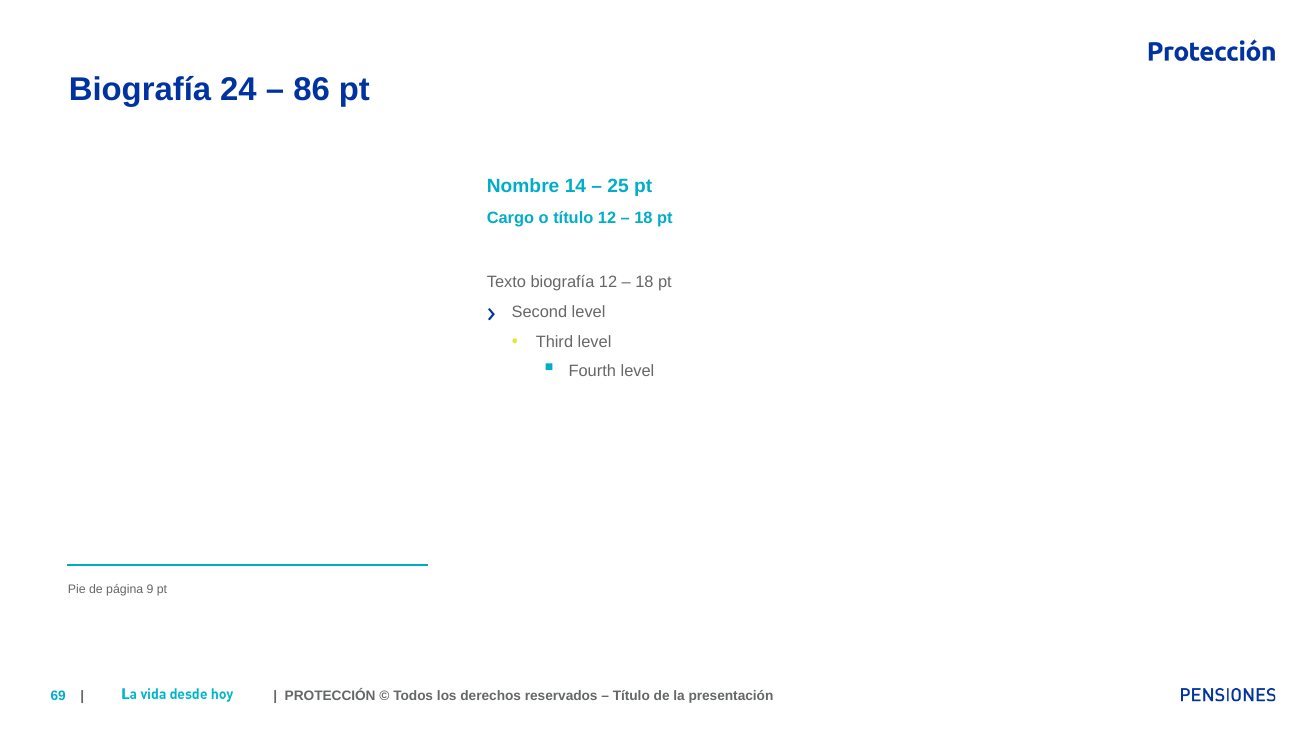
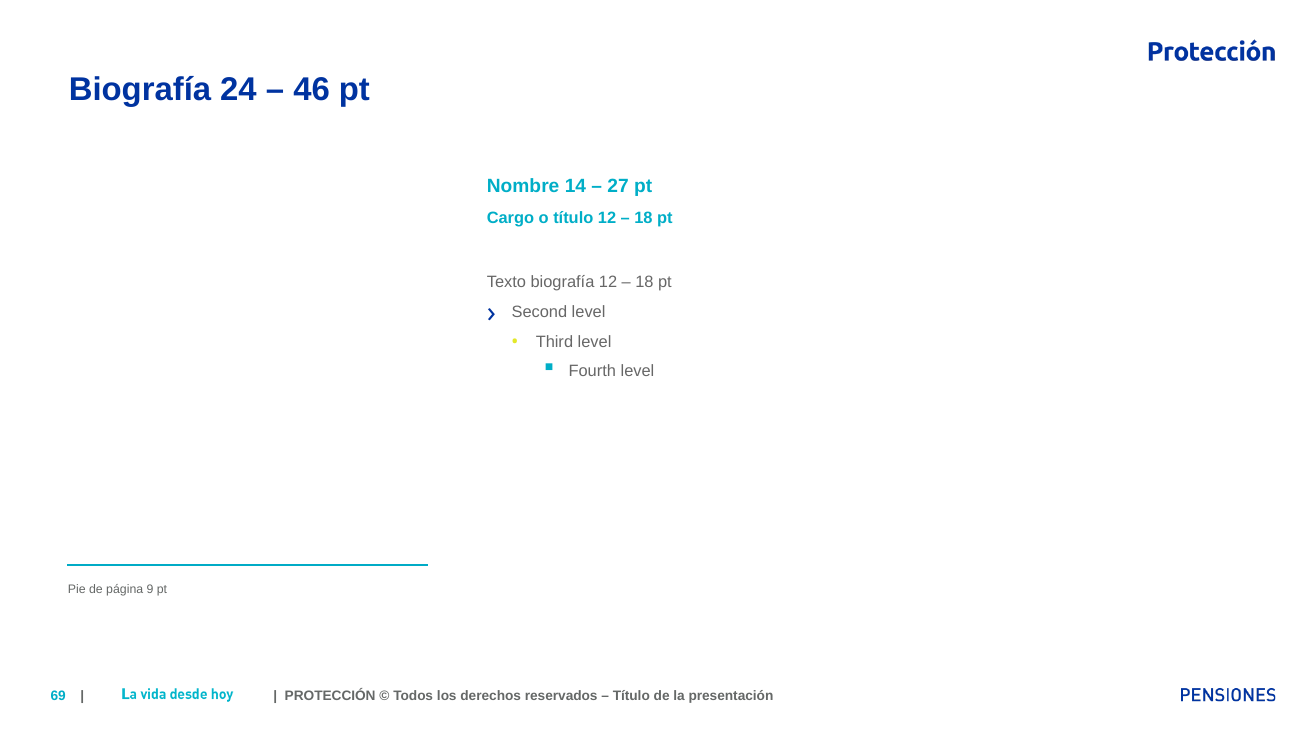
86: 86 -> 46 (312, 90)
25: 25 -> 27 (618, 187)
